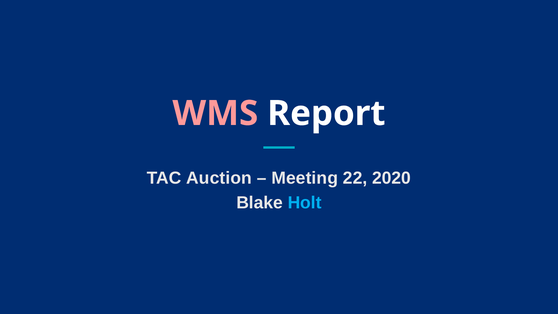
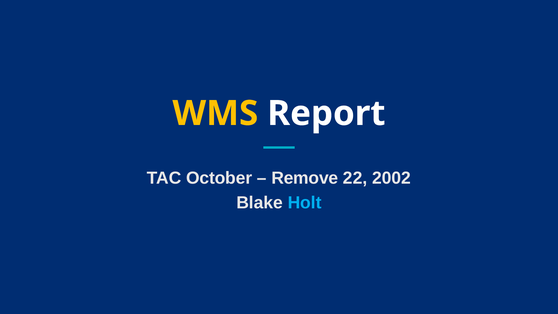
WMS colour: pink -> yellow (215, 113)
Auction: Auction -> October (219, 178)
Meeting: Meeting -> Remove (305, 178)
2020: 2020 -> 2002 (391, 178)
